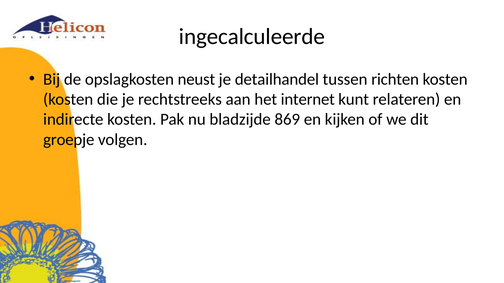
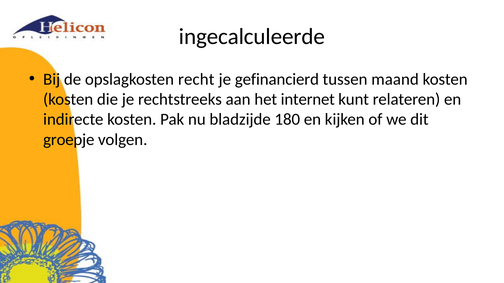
neust: neust -> recht (196, 79)
detailhandel: detailhandel -> gefinancierd (277, 79)
richten: richten -> maand (395, 79)
869: 869 -> 180 (287, 120)
